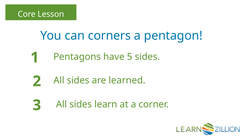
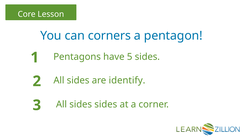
learned: learned -> identify (127, 80)
sides learn: learn -> sides (106, 104)
